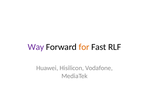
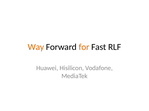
Way colour: purple -> orange (36, 47)
